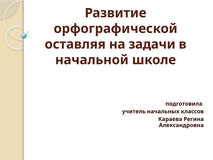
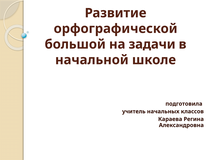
оставляя: оставляя -> большой (75, 44)
